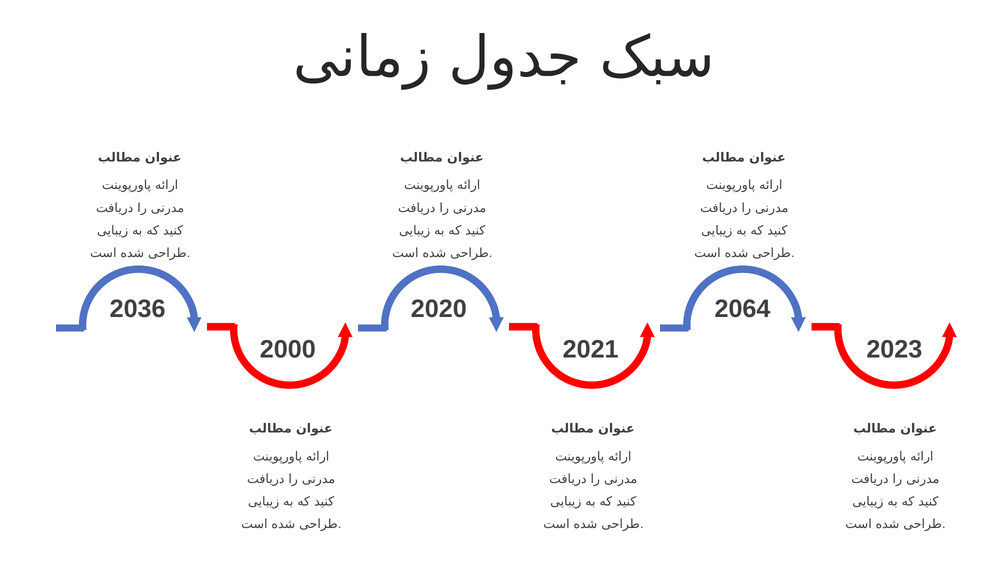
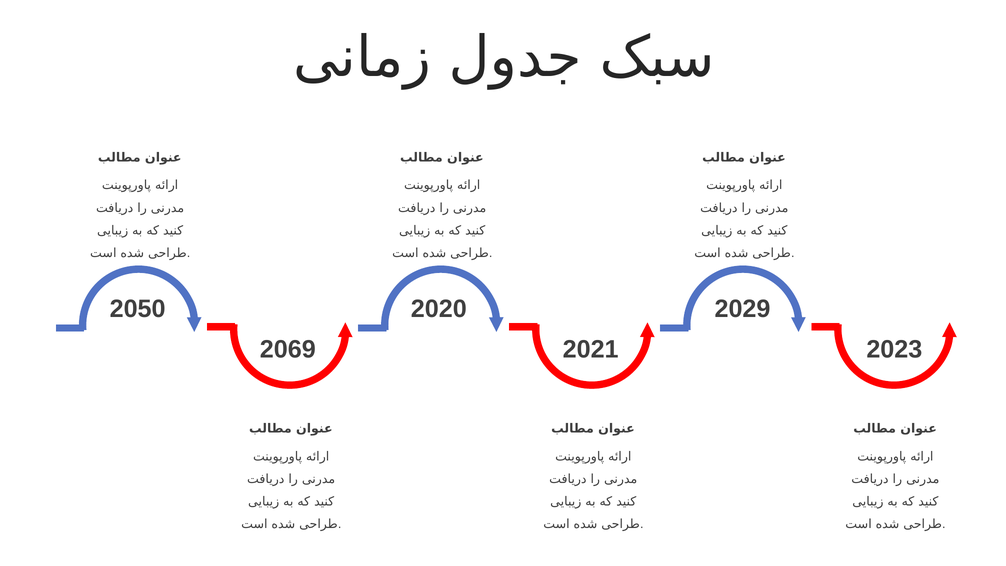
2036: 2036 -> 2050 (138, 309)
2064: 2064 -> 2029 (742, 309)
2000: 2000 -> 2069 (288, 349)
